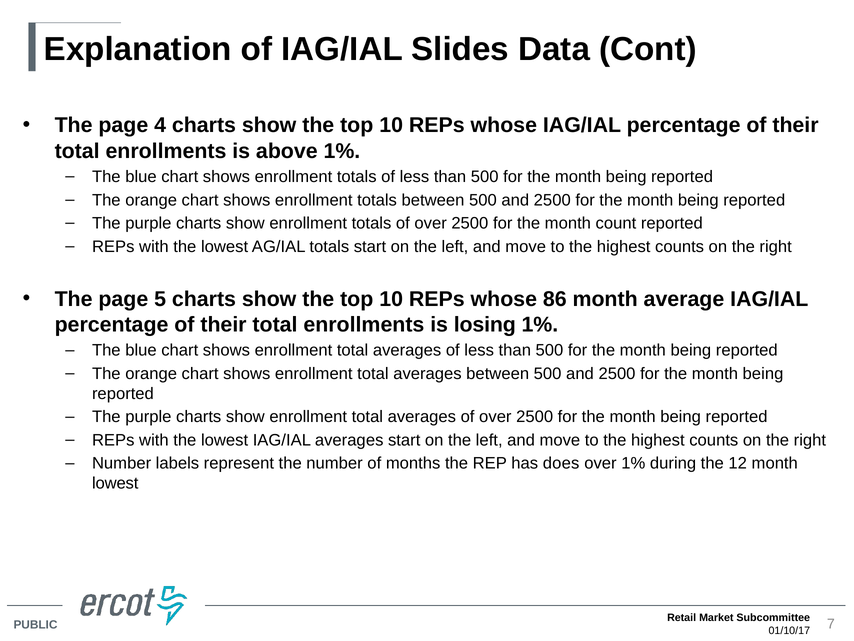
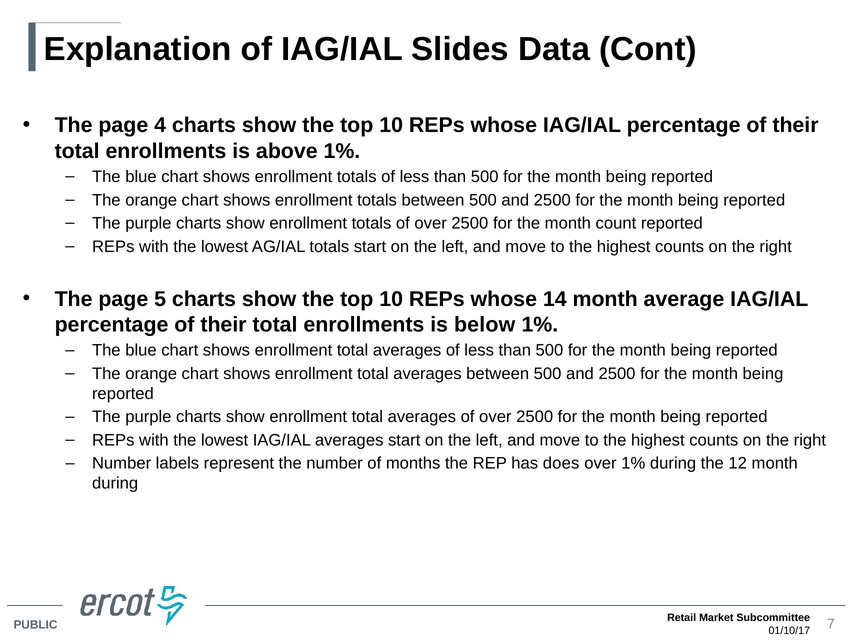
86: 86 -> 14 (555, 299)
losing: losing -> below (485, 324)
lowest: lowest -> during (115, 483)
